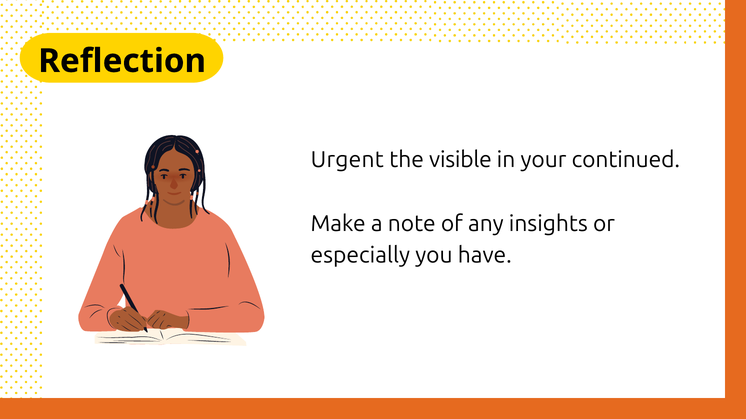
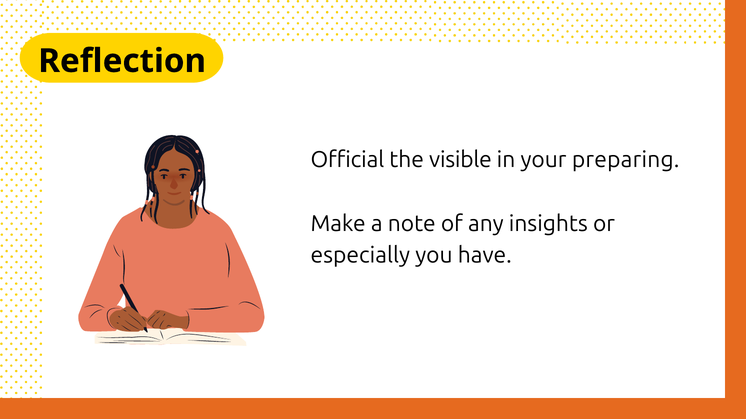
Urgent: Urgent -> Official (347, 160)
continued: continued -> preparing (626, 160)
